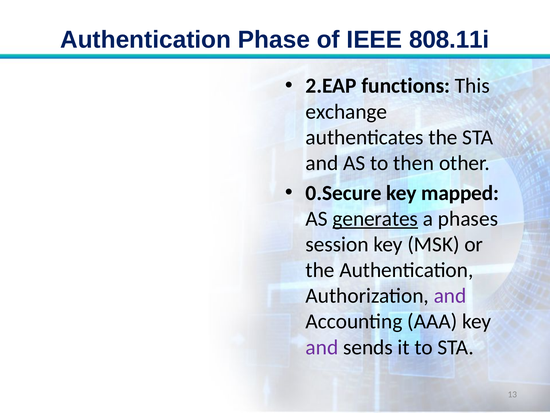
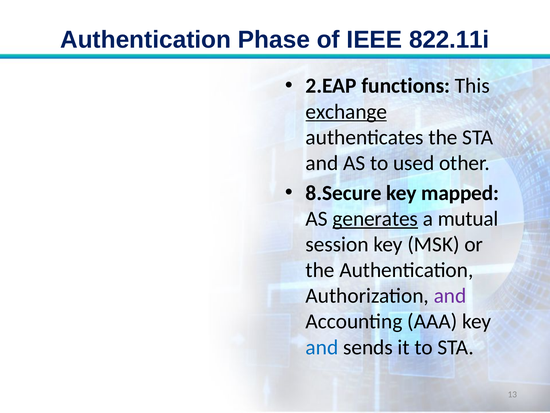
808.11i: 808.11i -> 822.11i (449, 40)
exchange underline: none -> present (346, 111)
then: then -> used (414, 163)
0.Secure: 0.Secure -> 8.Secure (344, 193)
phases: phases -> mutual (468, 218)
and colour: purple -> blue (322, 347)
